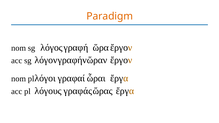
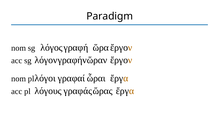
Paradigm colour: orange -> black (110, 16)
